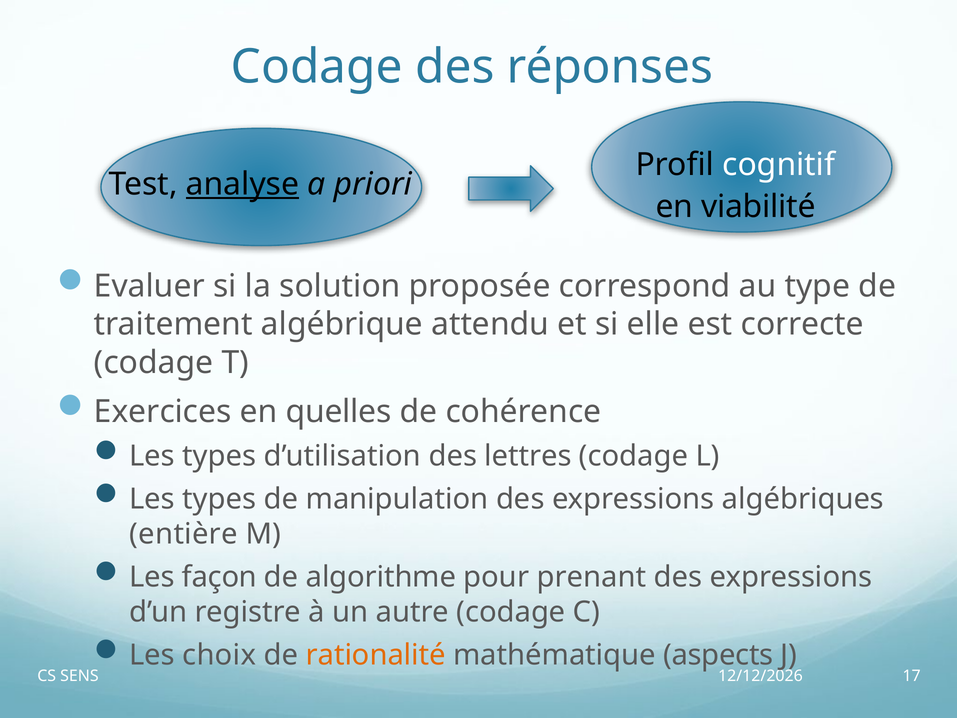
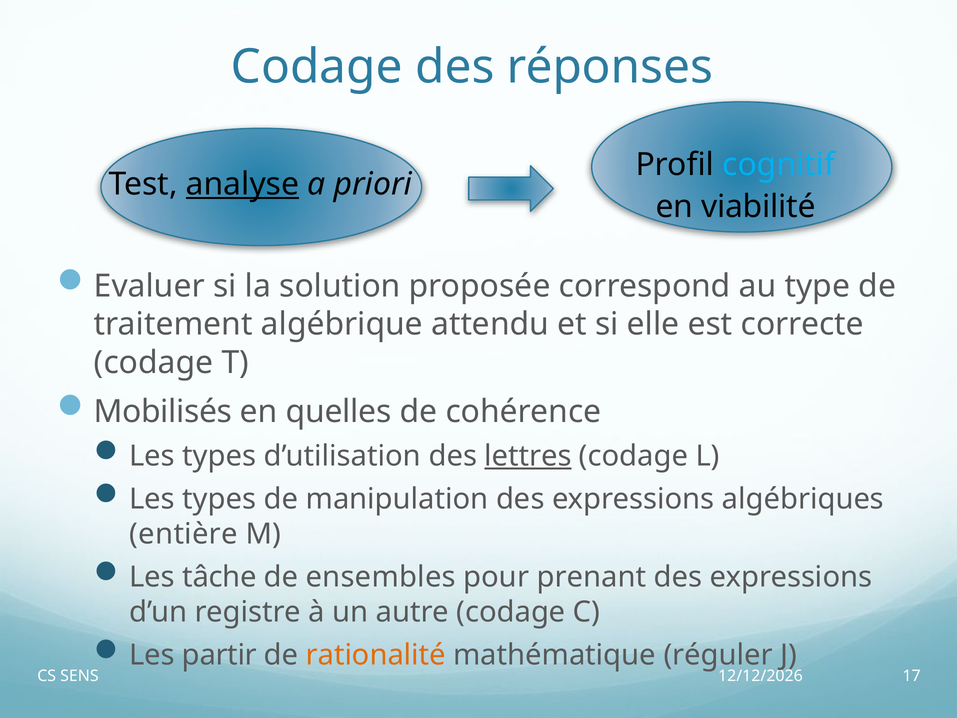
cognitif colour: white -> light blue (779, 165)
Exercices: Exercices -> Mobilisés (163, 411)
lettres underline: none -> present (528, 456)
façon: façon -> tâche (219, 577)
algorithme: algorithme -> ensembles (381, 577)
choix: choix -> partir (219, 655)
aspects: aspects -> réguler (718, 655)
